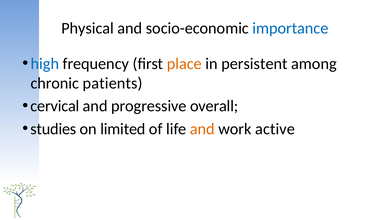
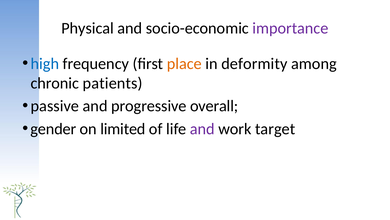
importance colour: blue -> purple (290, 28)
persistent: persistent -> deformity (254, 64)
cervical: cervical -> passive (55, 106)
studies: studies -> gender (53, 129)
and colour: orange -> purple (202, 129)
active: active -> target (275, 129)
